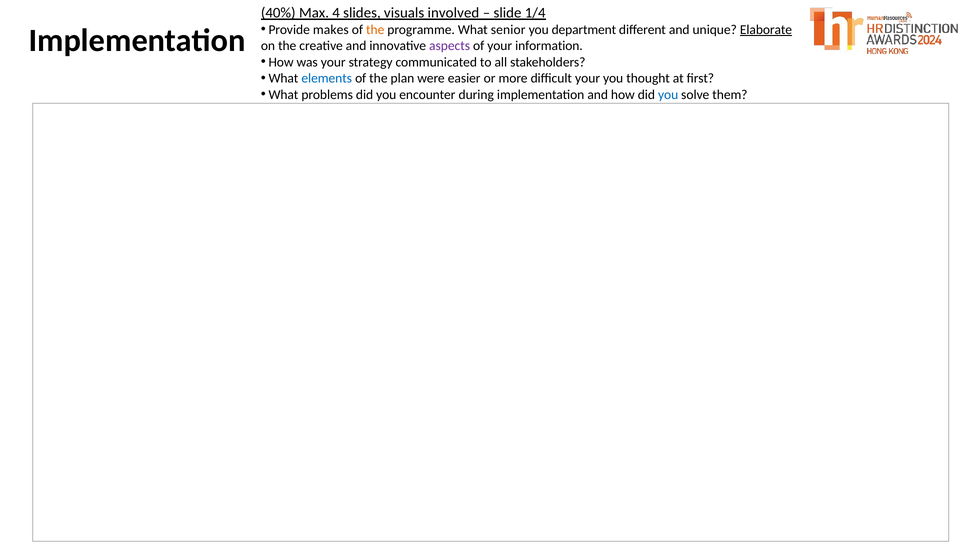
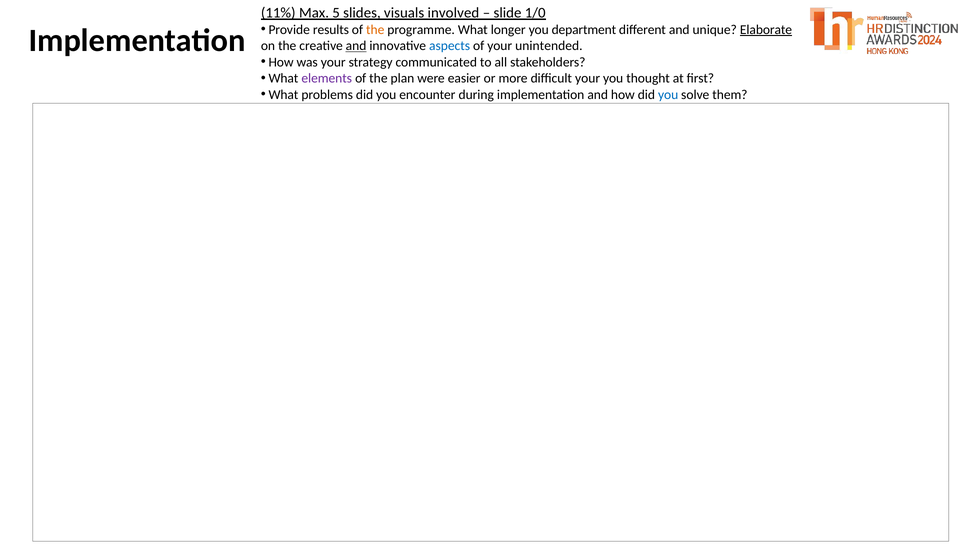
40%: 40% -> 11% (278, 13)
4: 4 -> 5 (336, 13)
1/4: 1/4 -> 1/0 (535, 13)
makes: makes -> results (331, 30)
senior: senior -> longer (508, 30)
and underline: none -> present (356, 46)
aspects colour: purple -> blue (450, 46)
information: information -> unintended (549, 46)
elements colour: blue -> purple (327, 78)
